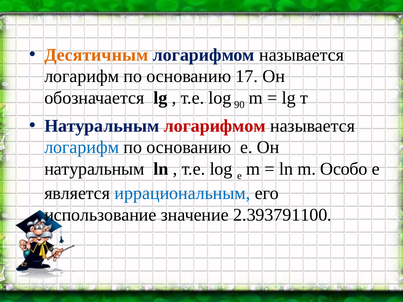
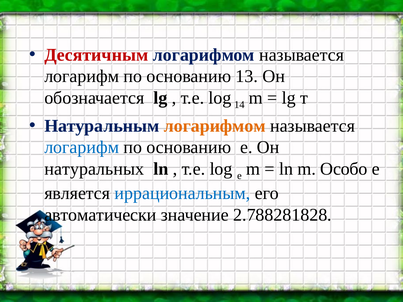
Десятичным colour: orange -> red (96, 55)
17: 17 -> 13 (247, 76)
90: 90 -> 14 (239, 105)
логарифмом colour: red -> orange (215, 126)
натуральным: натуральным -> натуральных (94, 169)
использование: использование -> автоматически (100, 215)
2.393791100: 2.393791100 -> 2.788281828 (283, 215)
